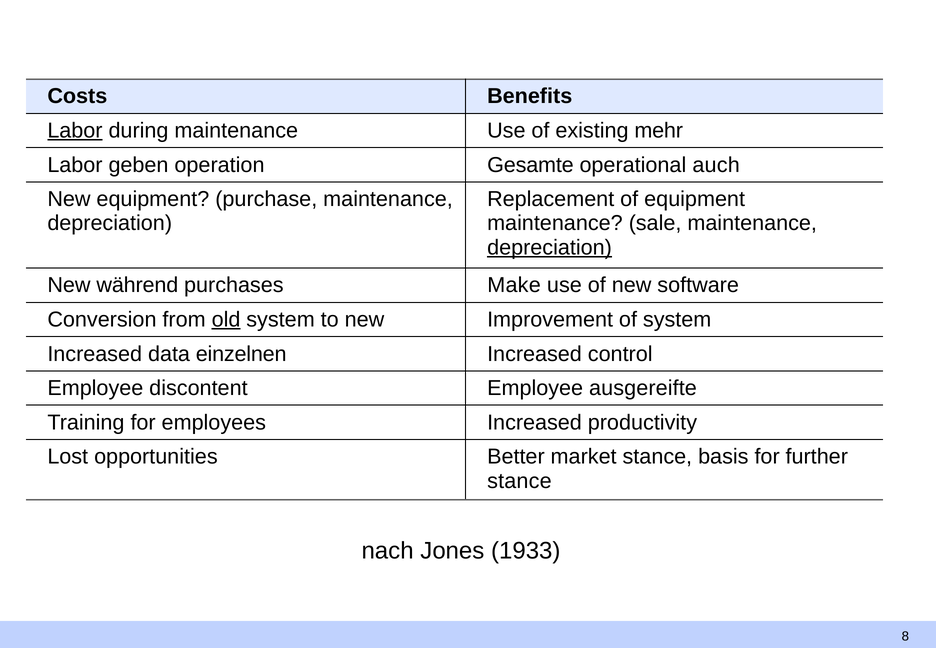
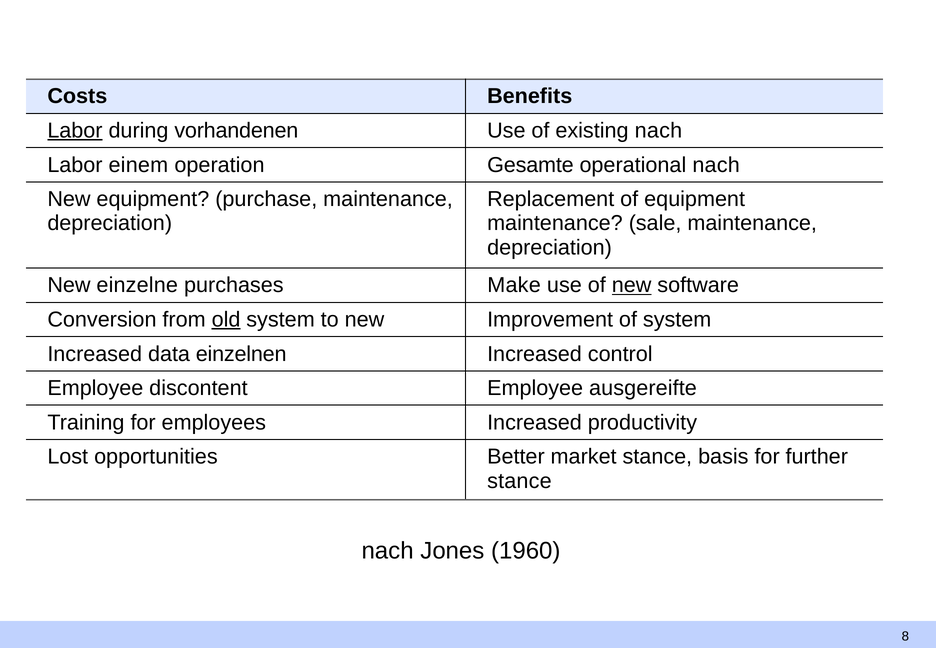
during maintenance: maintenance -> vorhandenen (236, 131)
existing mehr: mehr -> nach (658, 131)
geben: geben -> einem (138, 165)
operational auch: auch -> nach (716, 165)
depreciation underline: present -> none (550, 248)
während: während -> einzelne (137, 285)
new underline: none -> present (632, 285)
1933: 1933 -> 1960 (526, 551)
